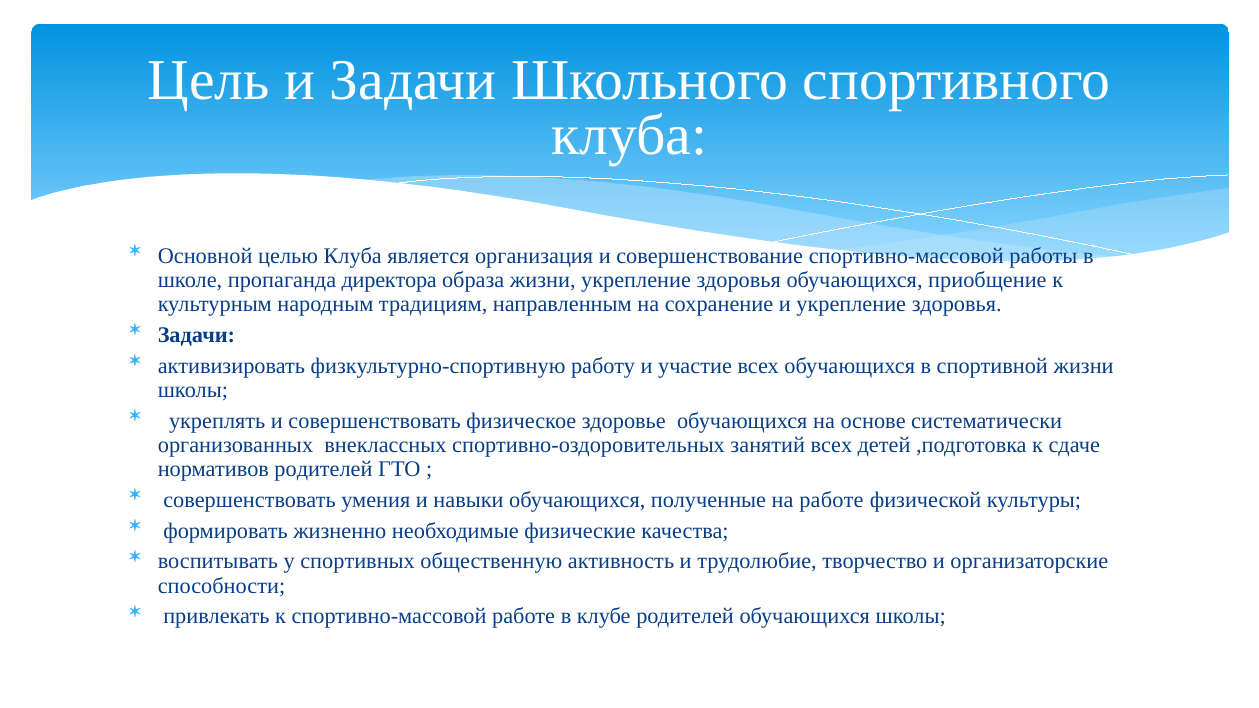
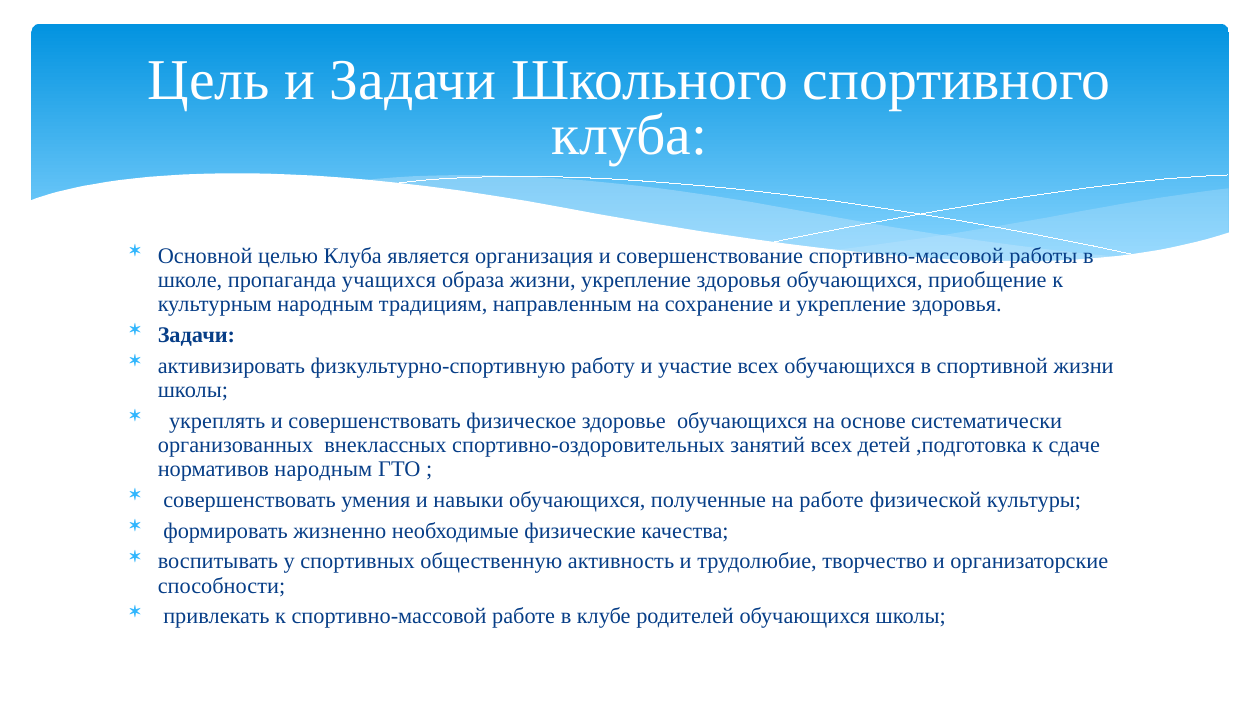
директора: директора -> учащихся (389, 280)
нормативов родителей: родителей -> народным (323, 469)
